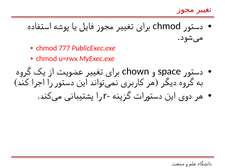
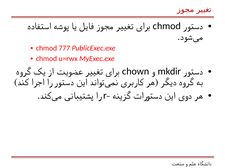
space: space -> mkdir (169, 72)
